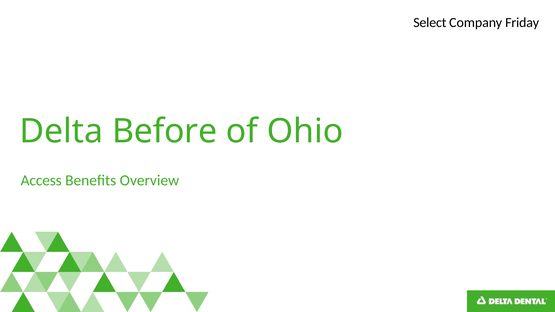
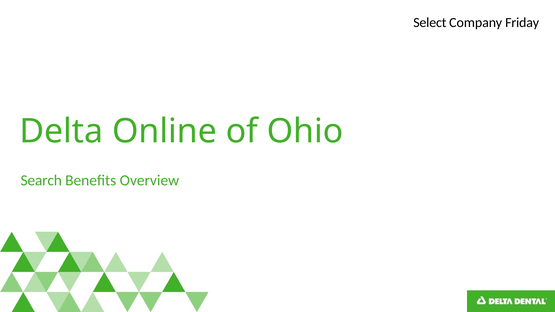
Before: Before -> Online (165, 132)
Access: Access -> Search (41, 181)
